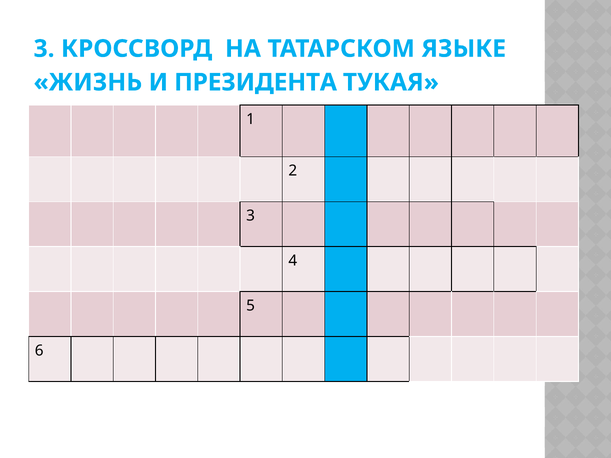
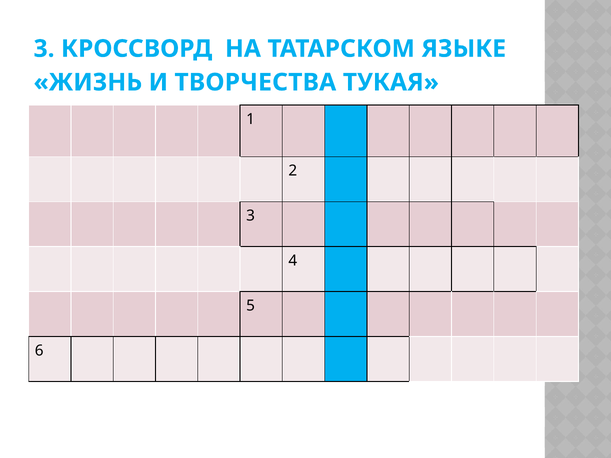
ПРЕЗИДЕНТА: ПРЕЗИДЕНТА -> ТВОРЧЕСТВА (255, 82)
